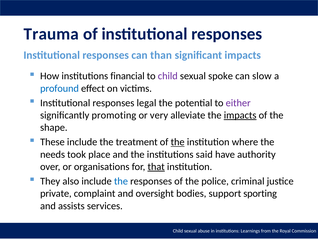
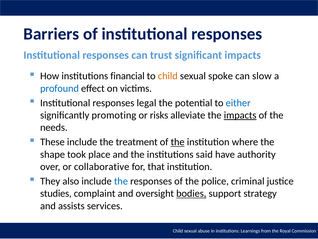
Trauma: Trauma -> Barriers (51, 34)
than: than -> trust (161, 55)
child colour: purple -> orange (168, 76)
either colour: purple -> blue (238, 103)
very: very -> risks (159, 115)
shape: shape -> needs (54, 127)
needs: needs -> shape (53, 154)
organisations: organisations -> collaborative (102, 166)
that underline: present -> none (156, 166)
private: private -> studies (56, 193)
bodies underline: none -> present (191, 193)
sporting: sporting -> strategy (260, 193)
